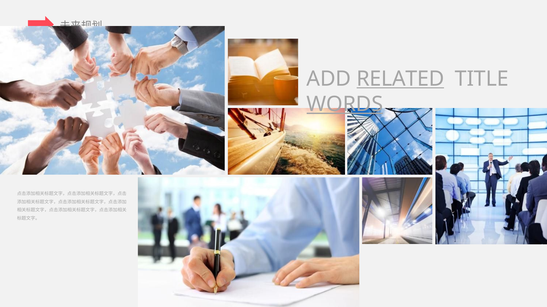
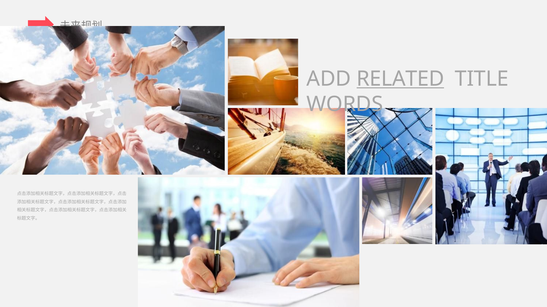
WORDS underline: present -> none (345, 104)
